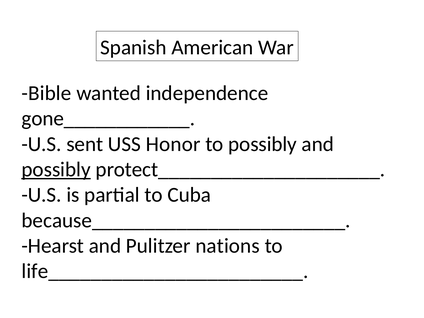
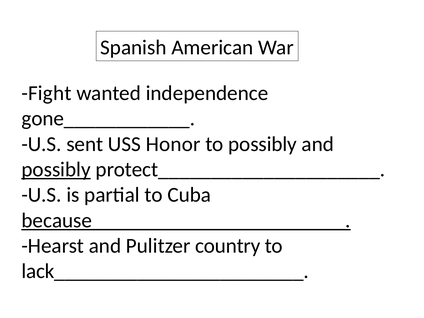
Bible: Bible -> Fight (46, 93)
because________________________ underline: none -> present (186, 220)
nations: nations -> country (228, 246)
life________________________: life________________________ -> lack________________________ (165, 271)
